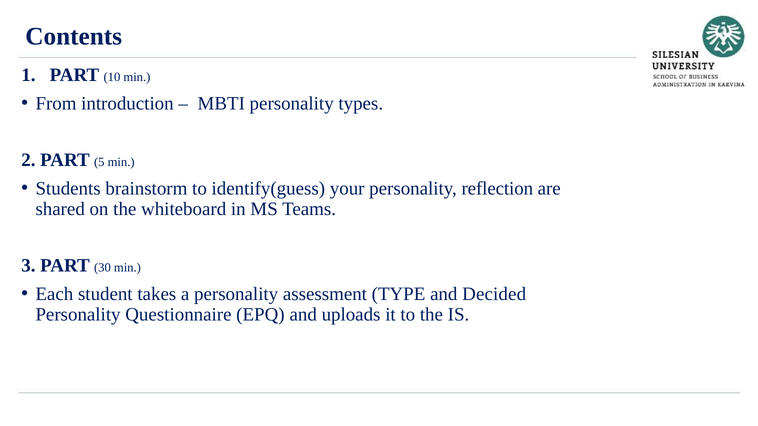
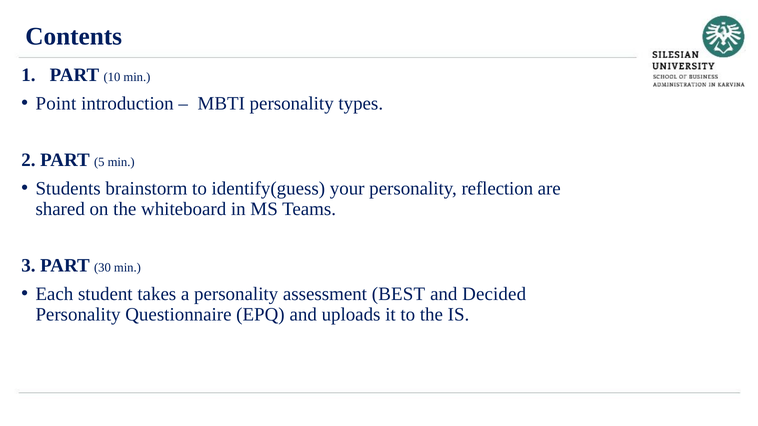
From: From -> Point (56, 103)
TYPE: TYPE -> BEST (398, 294)
